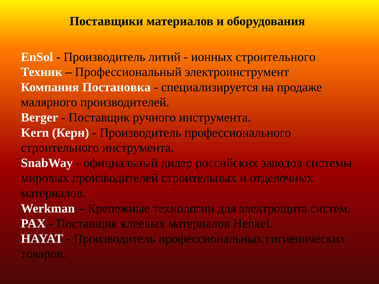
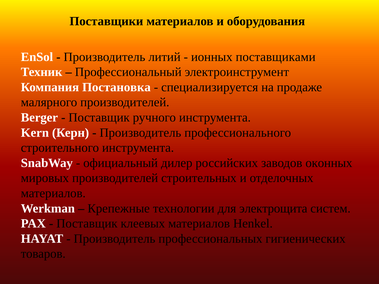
ионных строительного: строительного -> поставщиками (276, 57)
системы: системы -> оконных (329, 163)
